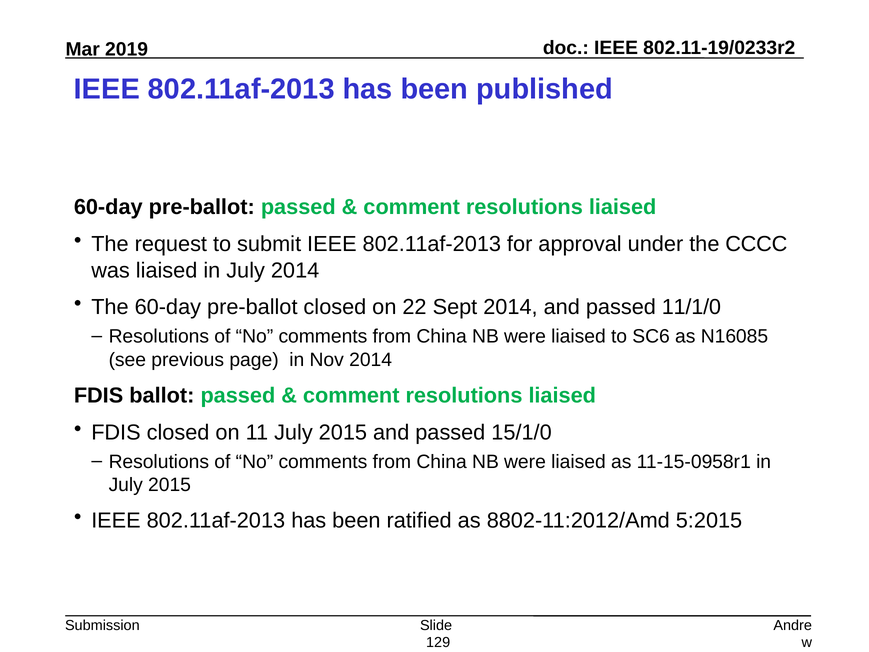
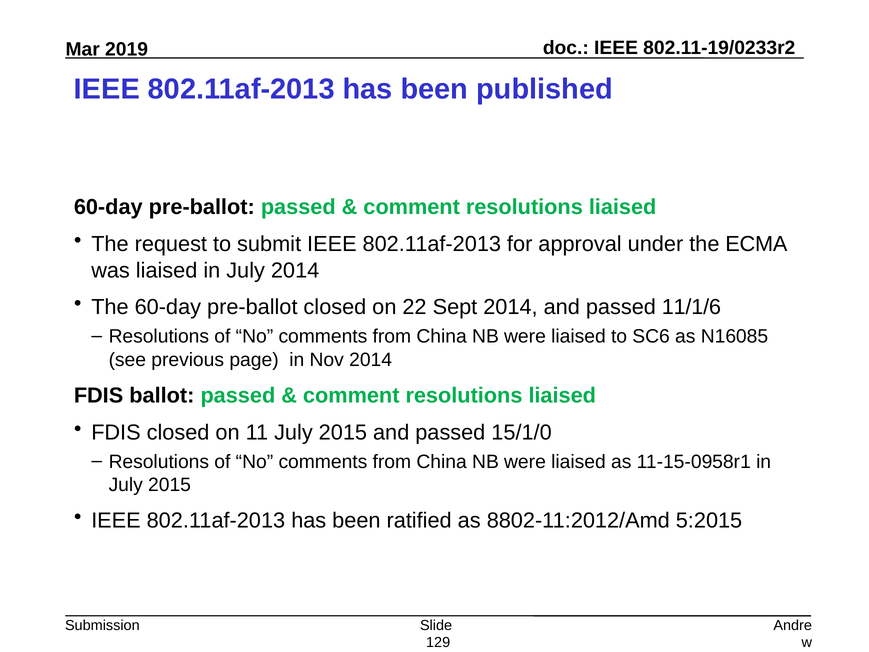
CCCC: CCCC -> ECMA (756, 244)
11/1/0: 11/1/0 -> 11/1/6 (691, 307)
